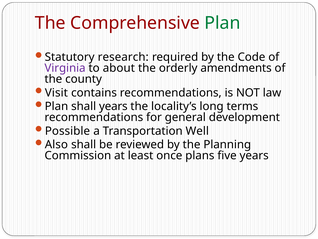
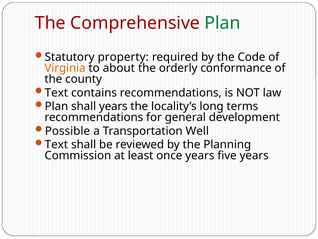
research: research -> property (123, 57)
Virginia colour: purple -> orange (65, 68)
amendments: amendments -> conformance (236, 68)
Visit: Visit -> Text (56, 93)
Also: Also -> Text (56, 144)
once plans: plans -> years (200, 155)
